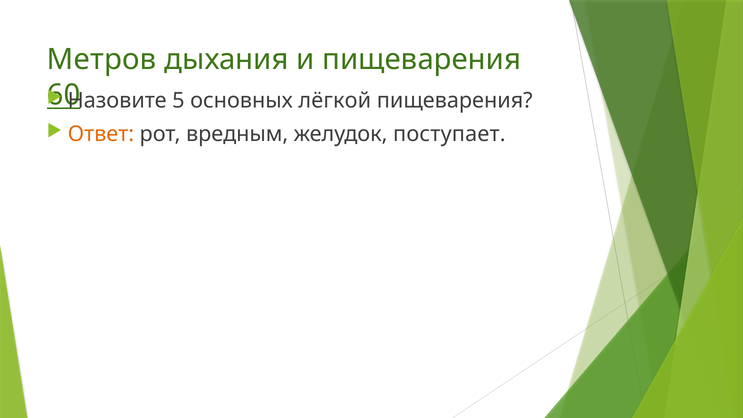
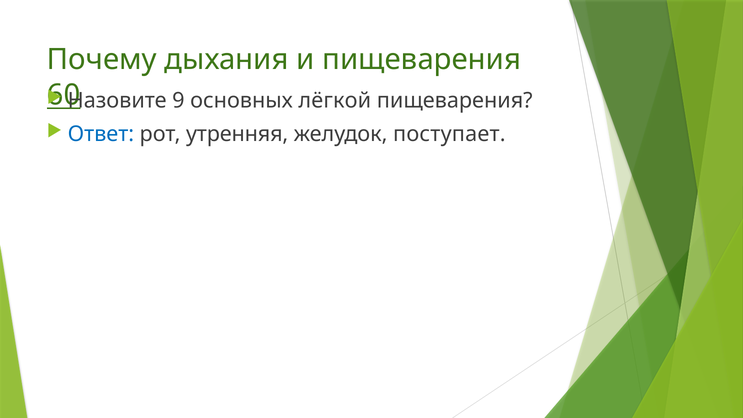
Метров: Метров -> Почему (102, 60)
5: 5 -> 9 (178, 100)
Ответ colour: orange -> blue (101, 134)
вредным: вредным -> утренняя (237, 134)
